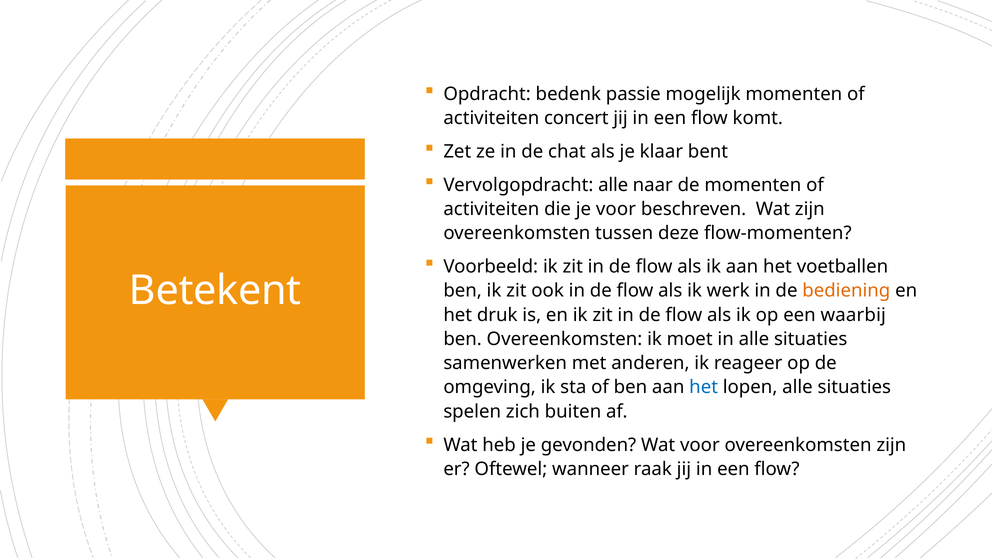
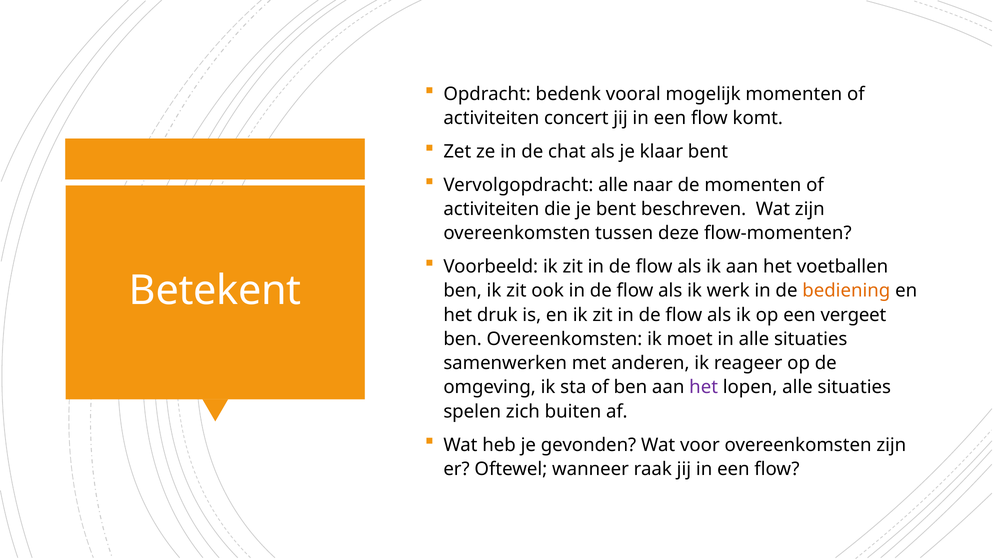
passie: passie -> vooral (633, 94)
je voor: voor -> bent (616, 209)
waarbij: waarbij -> vergeet (853, 315)
het colour: blue -> purple (704, 387)
